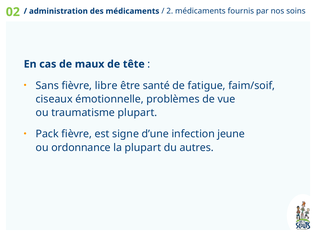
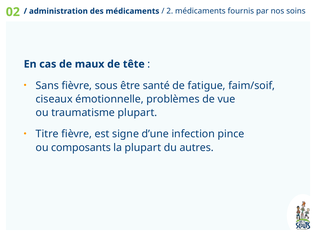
libre: libre -> sous (106, 86)
Pack: Pack -> Titre (47, 134)
jeune: jeune -> pince (231, 134)
ordonnance: ordonnance -> composants (81, 148)
